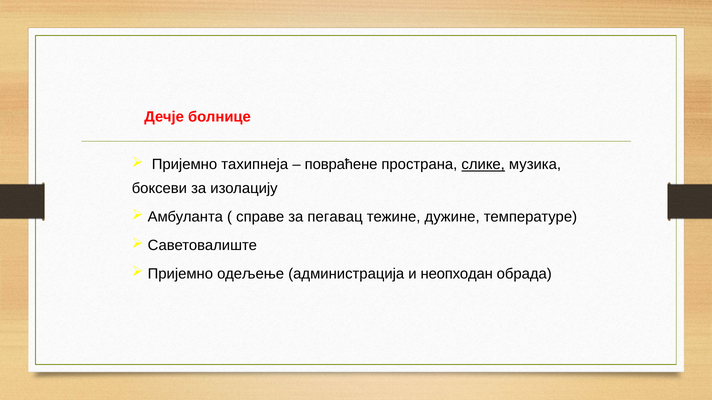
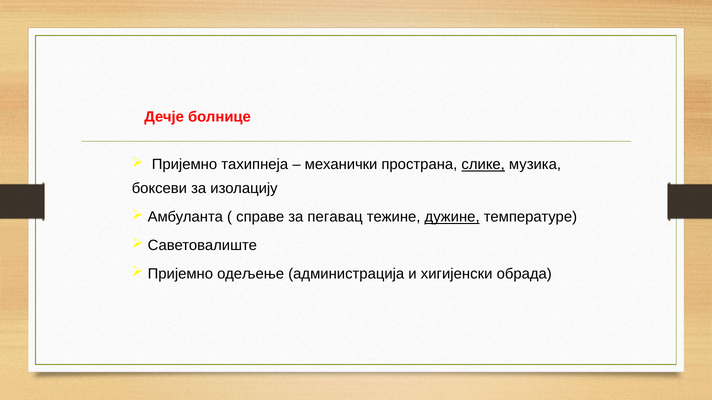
повраћене: повраћене -> механички (341, 165)
дужине underline: none -> present (452, 217)
неопходан: неопходан -> хигијенски (457, 274)
